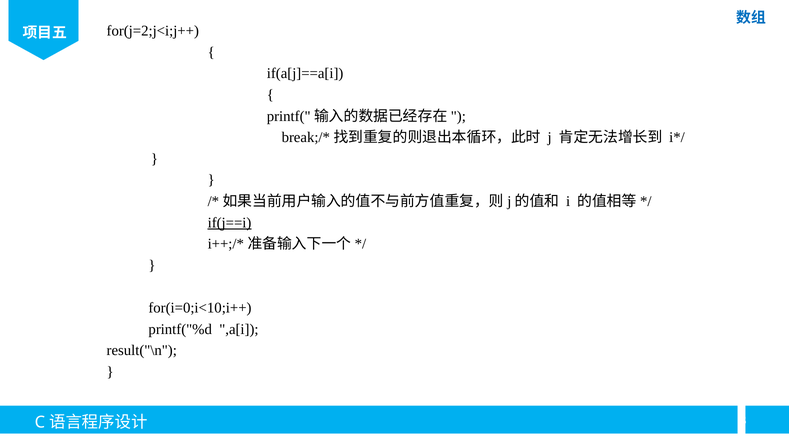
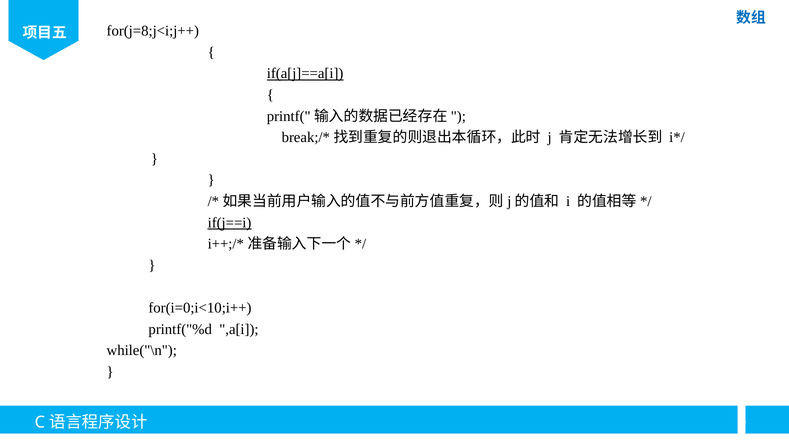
for(j=2;j<i;j++: for(j=2;j<i;j++ -> for(j=8;j<i;j++ (153, 31)
if(a[j]==a[i underline: none -> present (305, 73)
result("\n: result("\n -> while("\n (142, 350)
